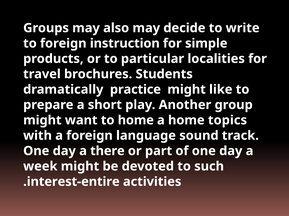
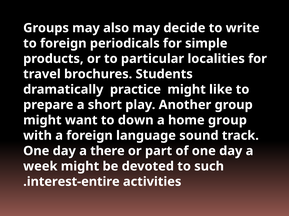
instruction: instruction -> periodicals (125, 43)
to home: home -> down (136, 121)
home topics: topics -> group (227, 121)
